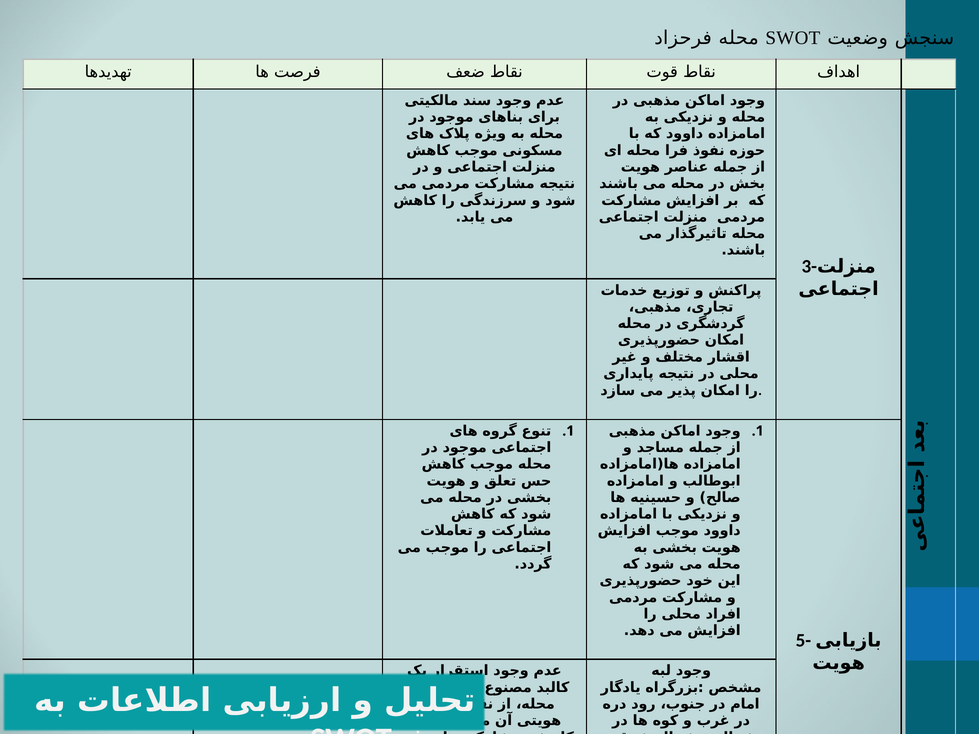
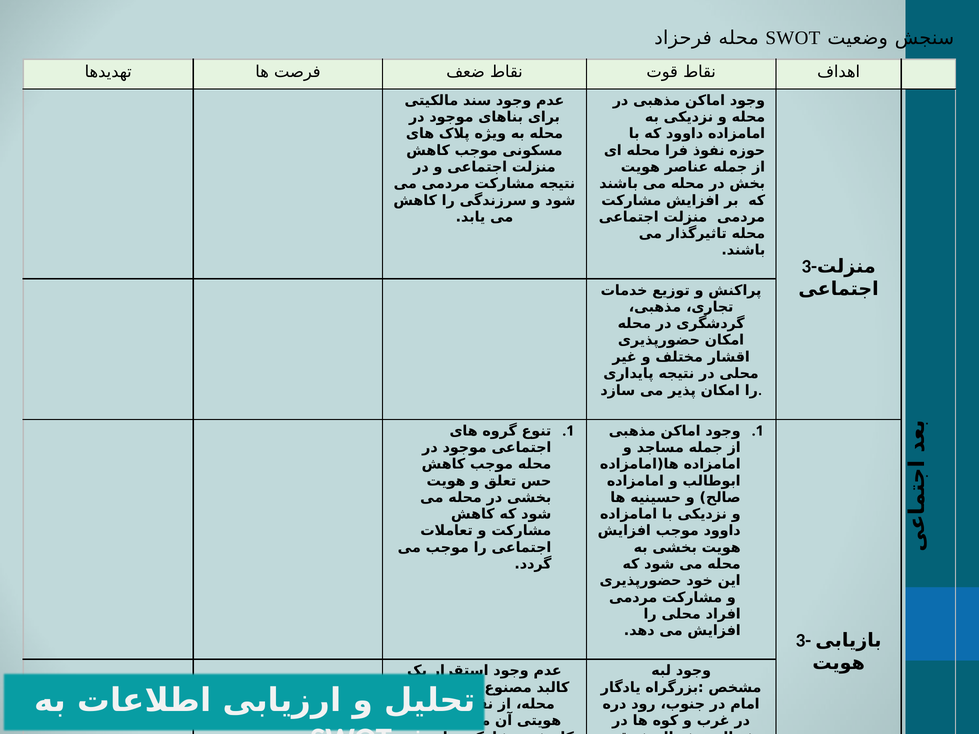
5-: 5- -> 3- (803, 640)
